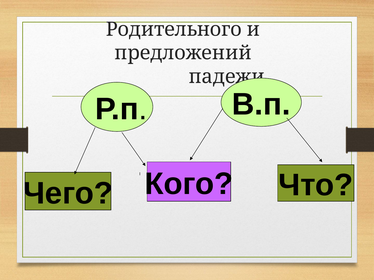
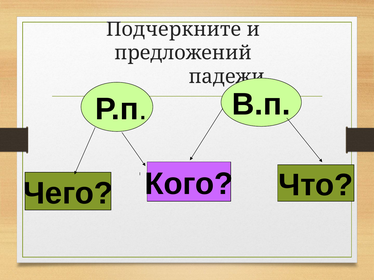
Родительного: Родительного -> Подчеркните (174, 29)
